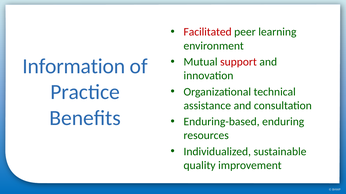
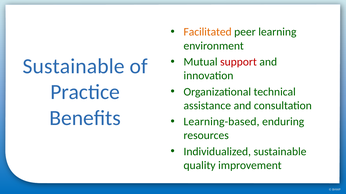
Facilitated colour: red -> orange (208, 32)
Information: Information -> Sustainable (74, 66)
Enduring-based: Enduring-based -> Learning-based (222, 122)
